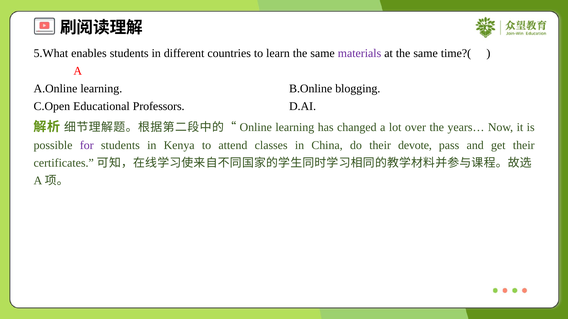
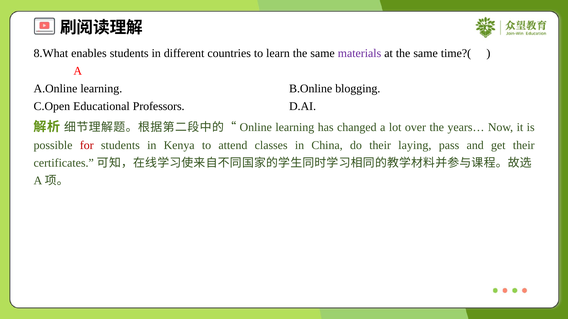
5.What: 5.What -> 8.What (51, 53)
for colour: purple -> red (87, 146)
devote: devote -> laying (415, 146)
